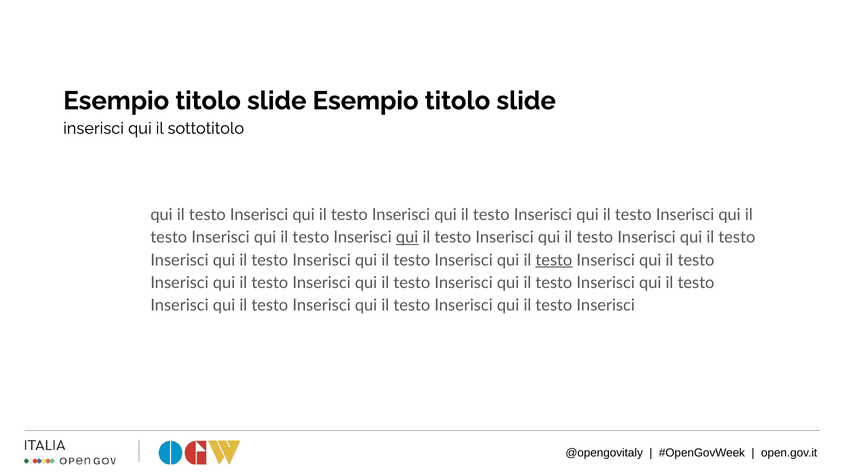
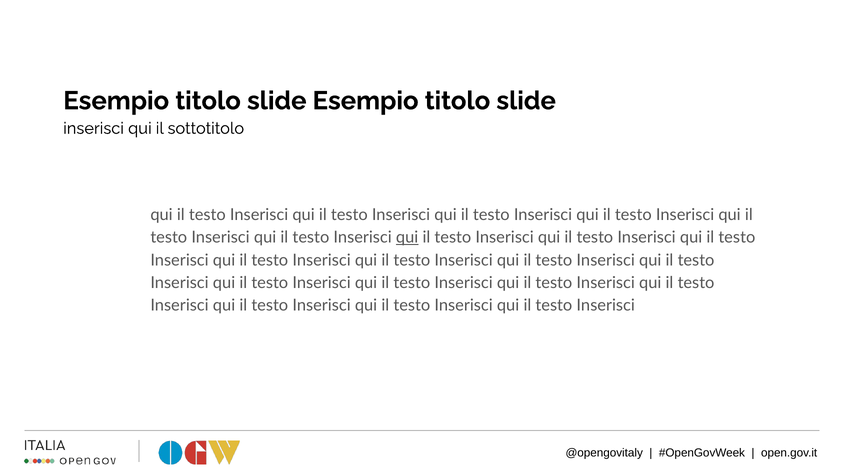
testo underline: present -> none (554, 260)
